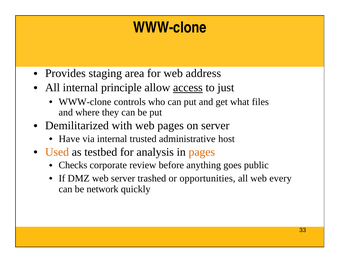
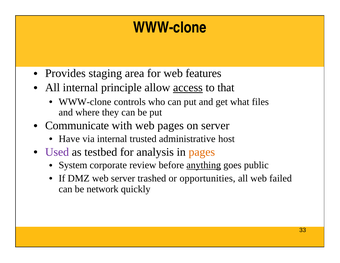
address: address -> features (203, 73)
just: just -> that (226, 88)
Demilitarized: Demilitarized -> Communicate (77, 125)
Used colour: orange -> purple (57, 152)
Checks: Checks -> System (73, 165)
anything underline: none -> present (204, 165)
every: every -> failed (281, 178)
